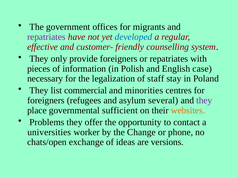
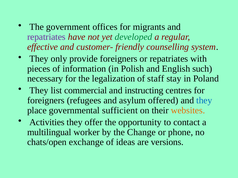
developed colour: blue -> green (134, 37)
case: case -> such (202, 69)
minorities: minorities -> instructing (144, 91)
several: several -> offered (163, 101)
they colour: purple -> blue (204, 101)
Problems: Problems -> Activities (47, 123)
universities: universities -> multilingual (49, 133)
